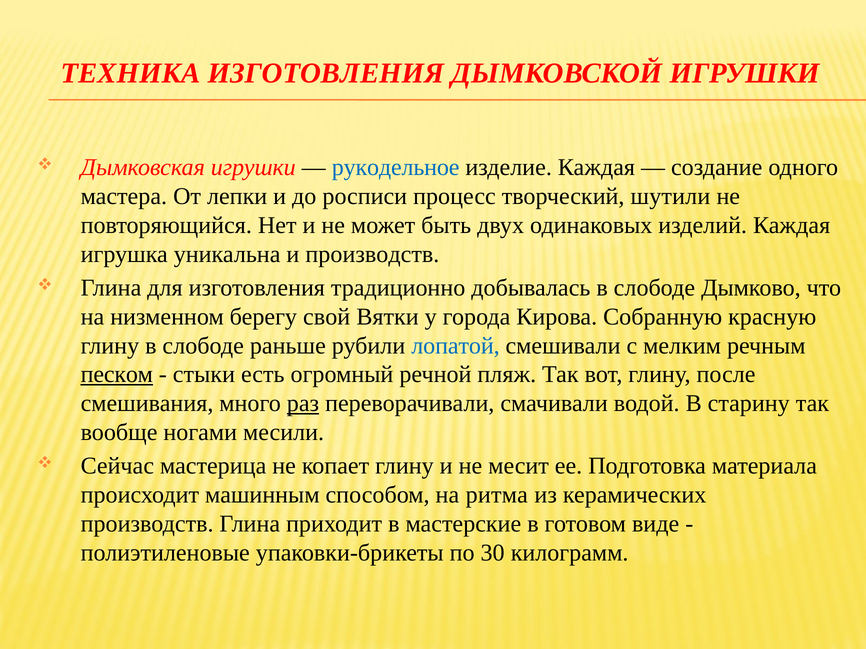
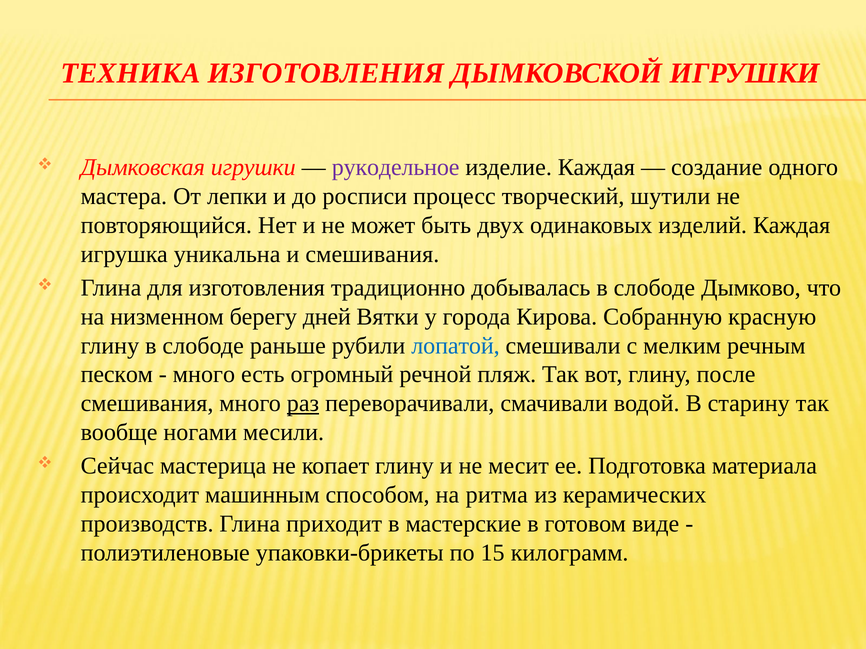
рукодельное colour: blue -> purple (396, 168)
и производств: производств -> смешивания (372, 254)
свой: свой -> дней (327, 317)
песком underline: present -> none (117, 375)
стыки: стыки -> много (204, 375)
30: 30 -> 15 (493, 553)
